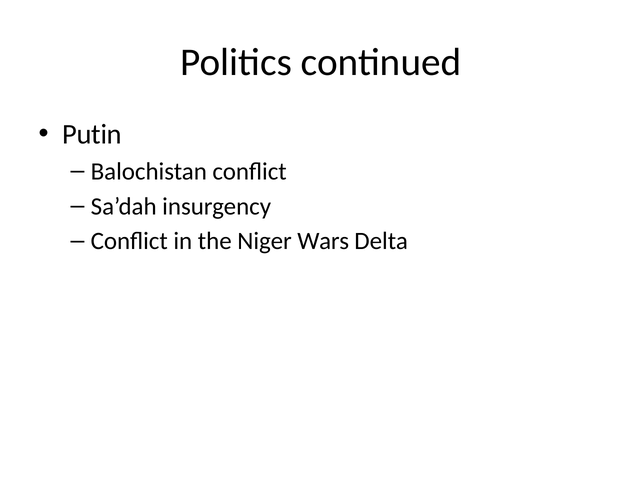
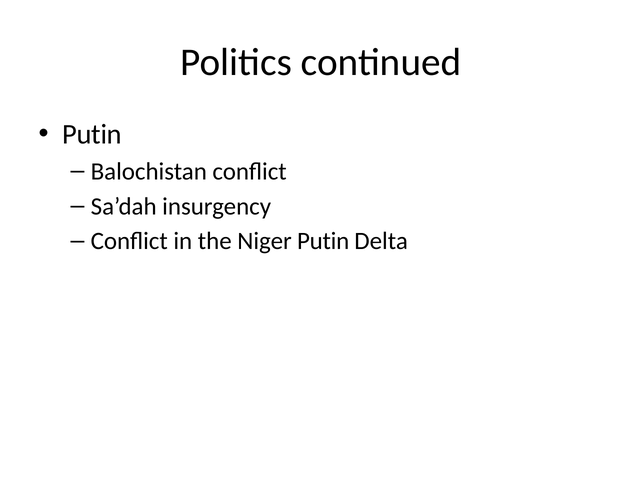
Niger Wars: Wars -> Putin (323, 242)
